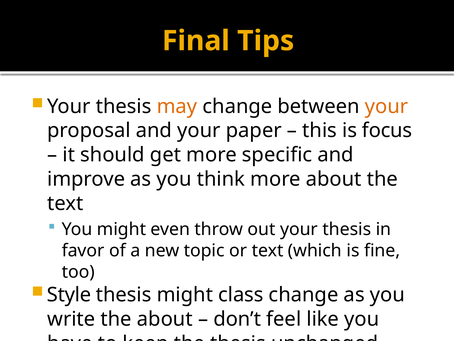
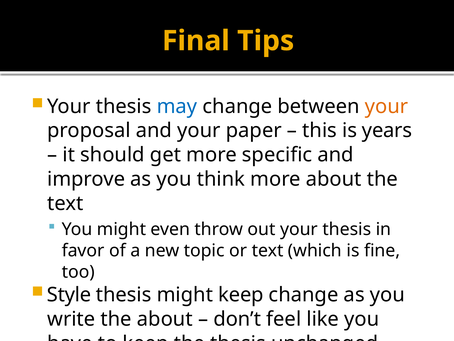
may colour: orange -> blue (177, 106)
focus: focus -> years (387, 130)
might class: class -> keep (241, 294)
